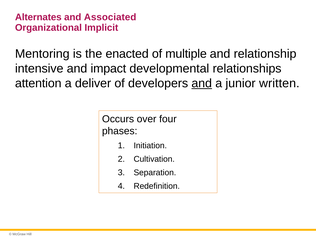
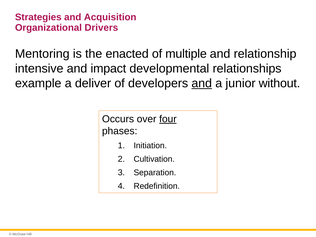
Alternates: Alternates -> Strategies (38, 17)
Associated: Associated -> Acquisition (110, 17)
Implicit: Implicit -> Drivers (101, 28)
attention: attention -> example (38, 83)
written: written -> without (279, 83)
four underline: none -> present (168, 119)
